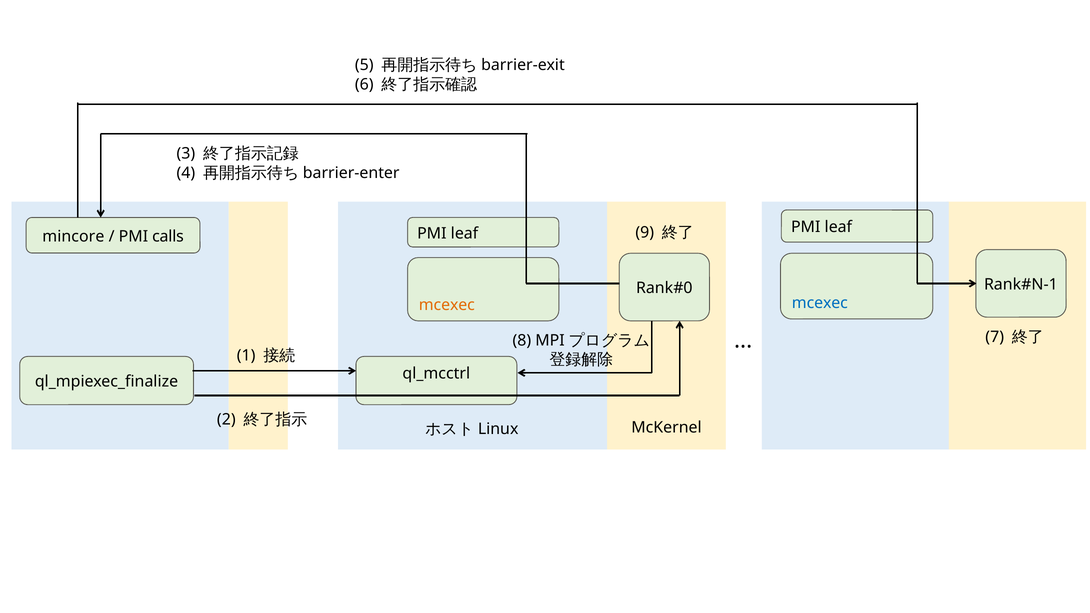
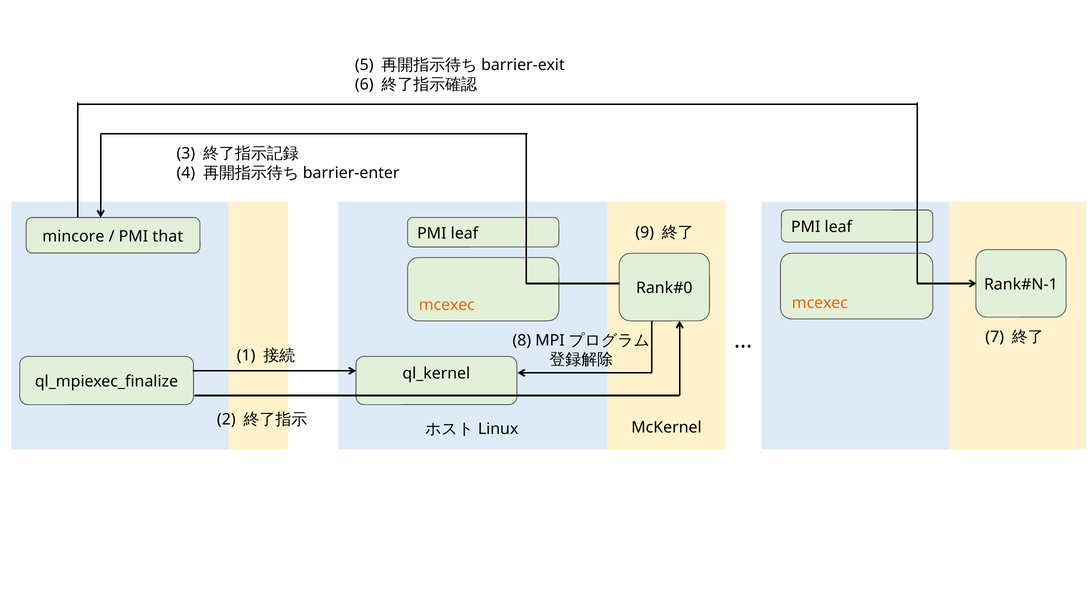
calls: calls -> that (168, 236)
mcexec colour: blue -> orange (820, 303)
ql_mcctrl: ql_mcctrl -> ql_kernel (436, 374)
